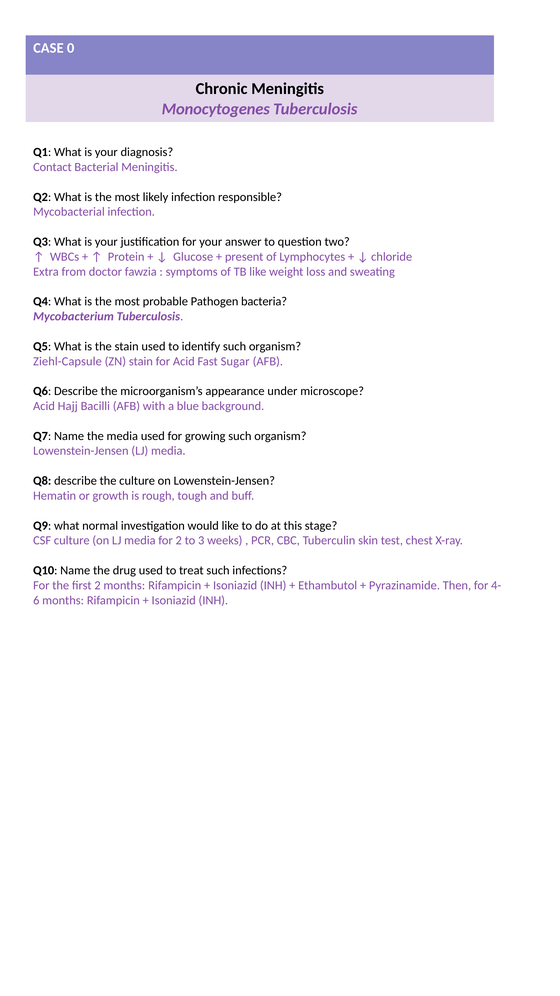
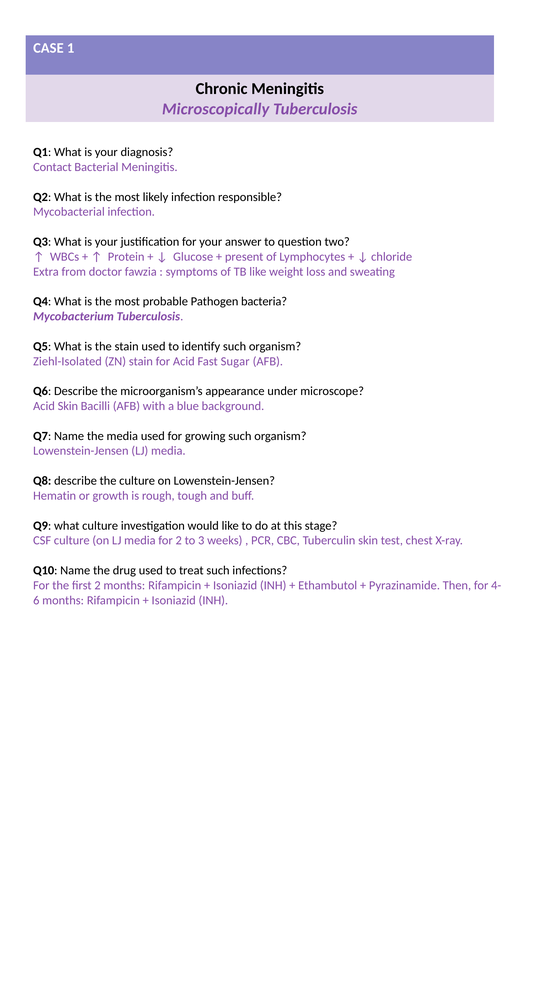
0: 0 -> 1 (71, 48)
Monocytogenes: Monocytogenes -> Microscopically (216, 109)
Ziehl-Capsule: Ziehl-Capsule -> Ziehl-Isolated (67, 361)
Acid Hajj: Hajj -> Skin (68, 406)
what normal: normal -> culture (100, 525)
